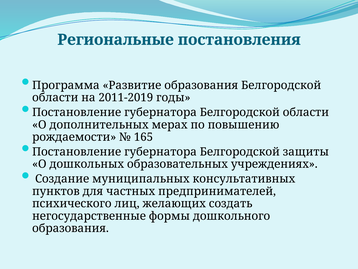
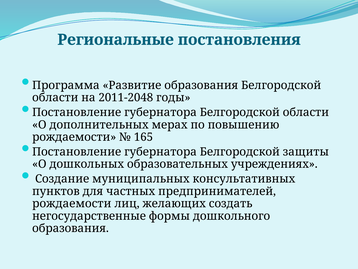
2011-2019: 2011-2019 -> 2011-2048 (126, 98)
психического: психического -> рождаемости (72, 203)
